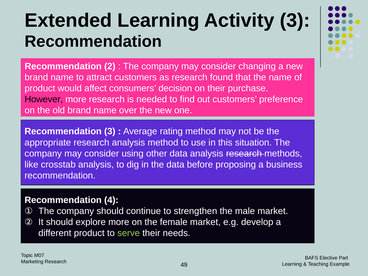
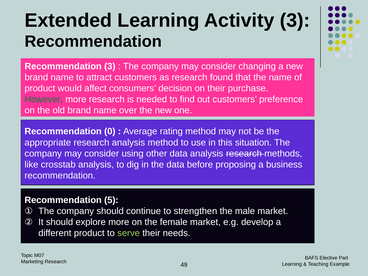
Recommendation 2: 2 -> 3 (110, 66)
However colour: black -> green (44, 99)
Recommendation 3: 3 -> 0 (110, 131)
4: 4 -> 5 (111, 200)
